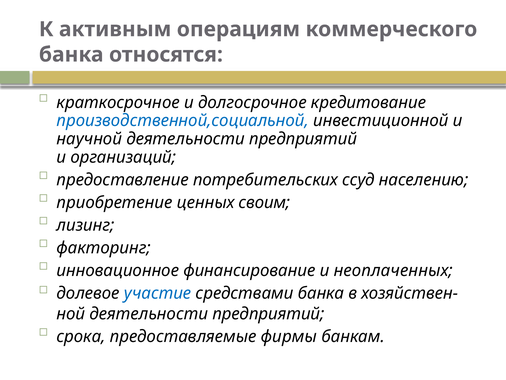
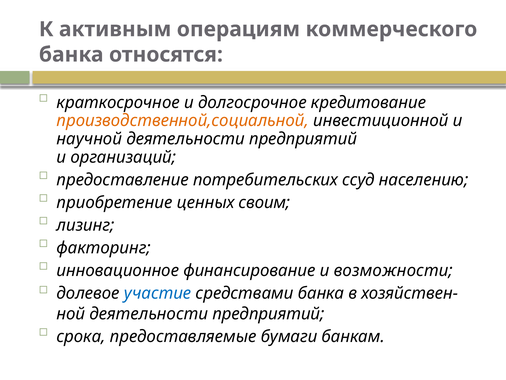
производственной,социальной colour: blue -> orange (183, 121)
неоплаченных: неоплаченных -> возможности (393, 270)
фирмы: фирмы -> бумаги (289, 336)
